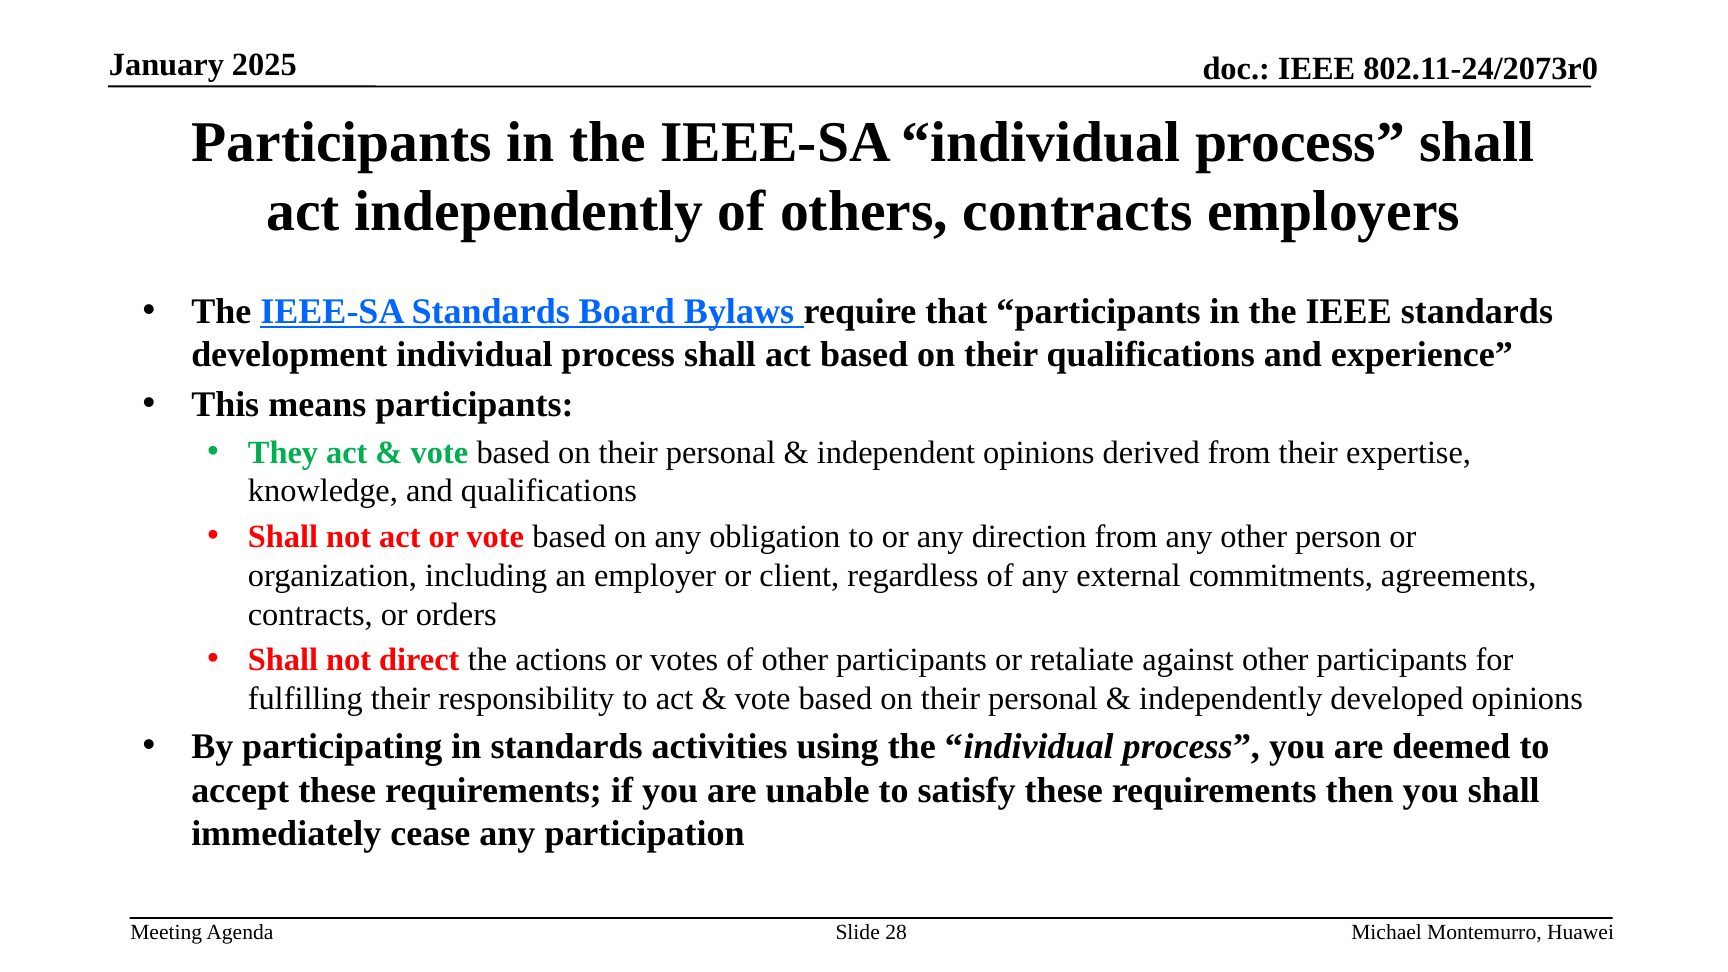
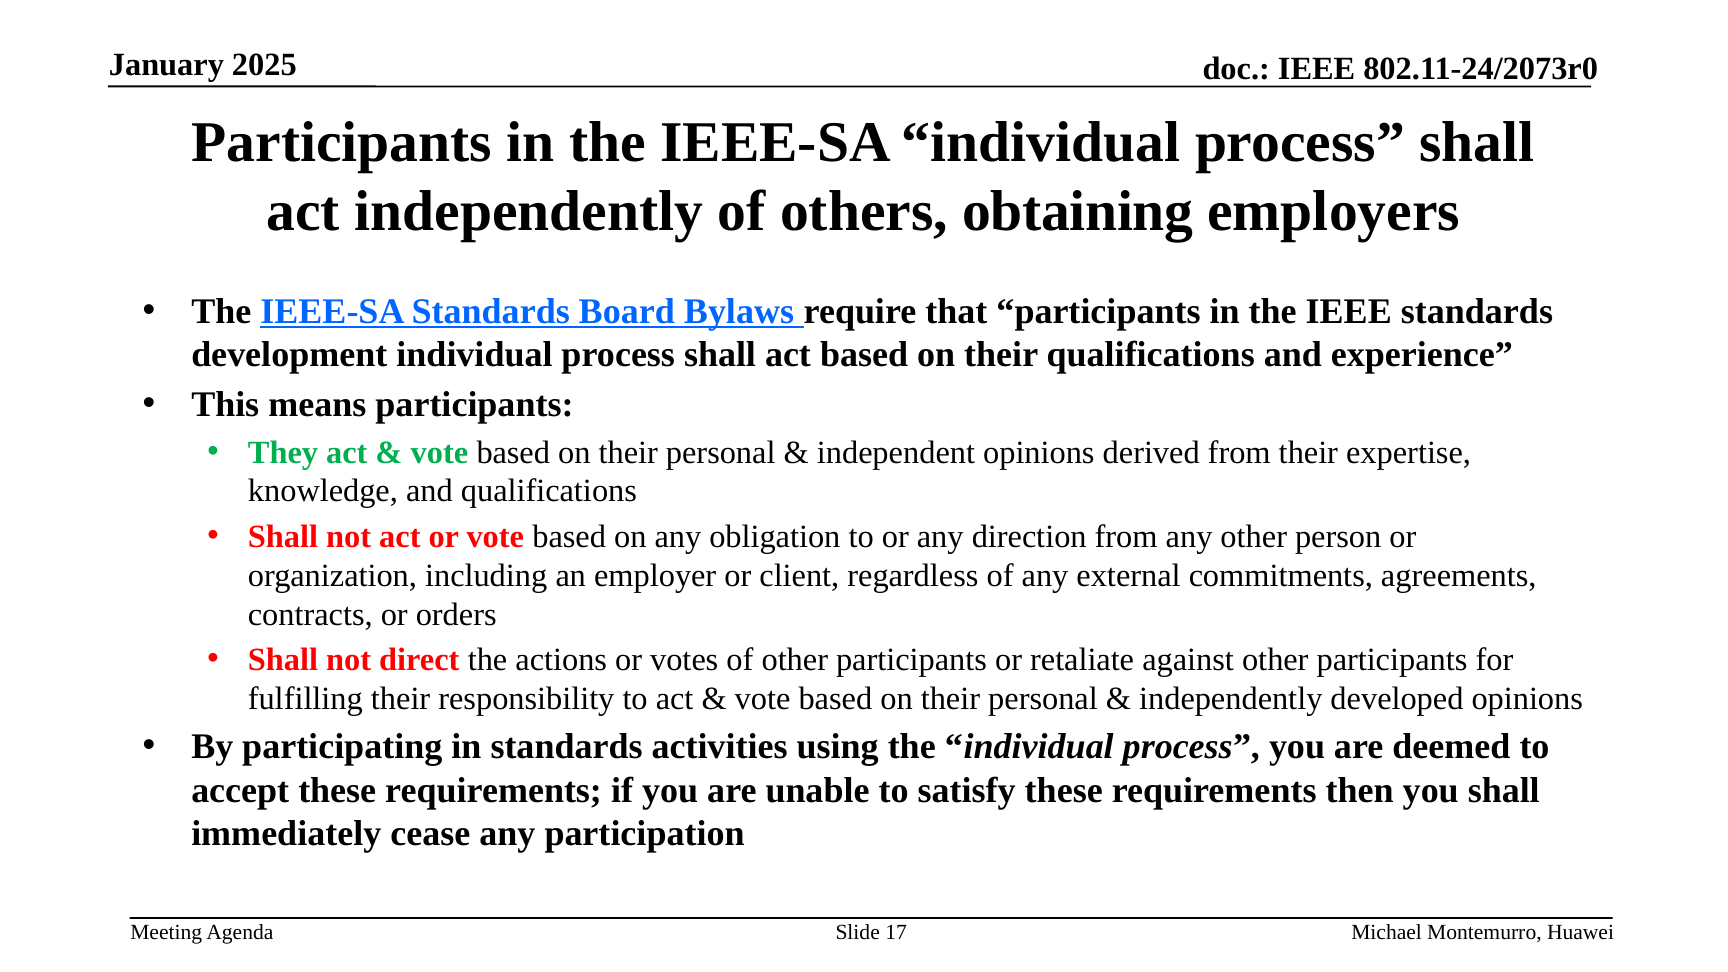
others contracts: contracts -> obtaining (1078, 211)
28: 28 -> 17 (896, 932)
